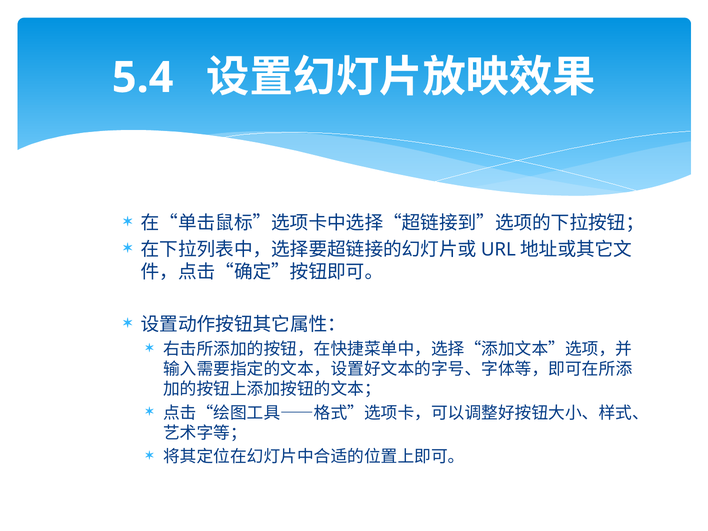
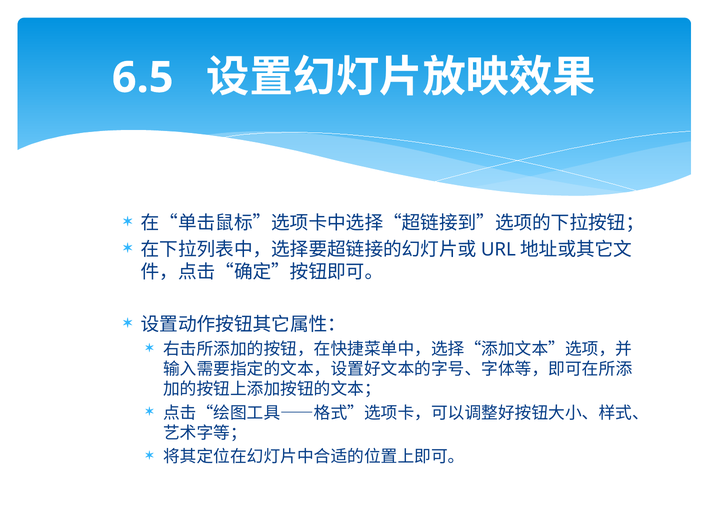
5.4: 5.4 -> 6.5 (143, 78)
